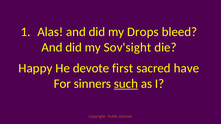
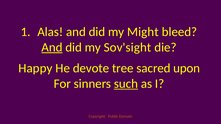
Drops: Drops -> Might (143, 32)
And underline: none -> present (52, 47)
first: first -> tree (123, 68)
have: have -> upon (187, 68)
